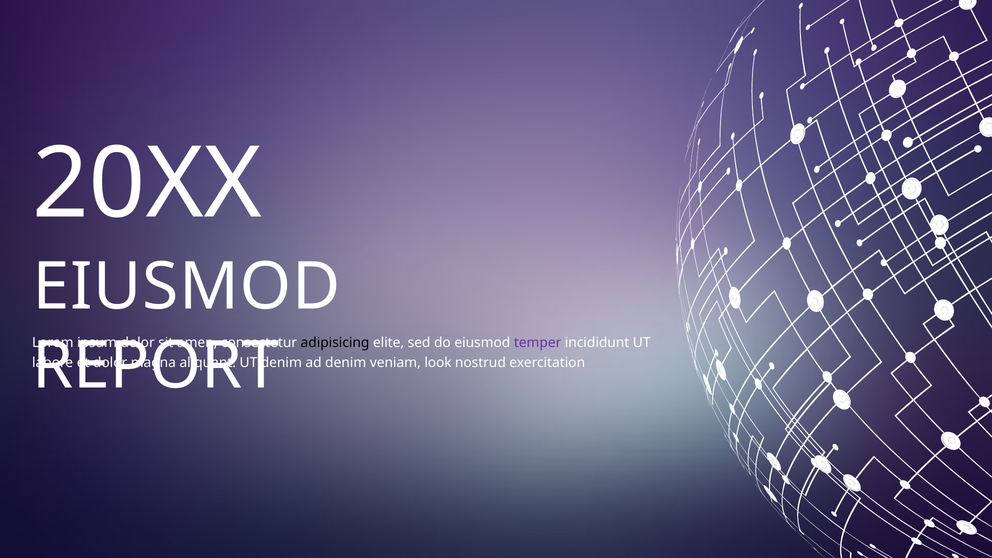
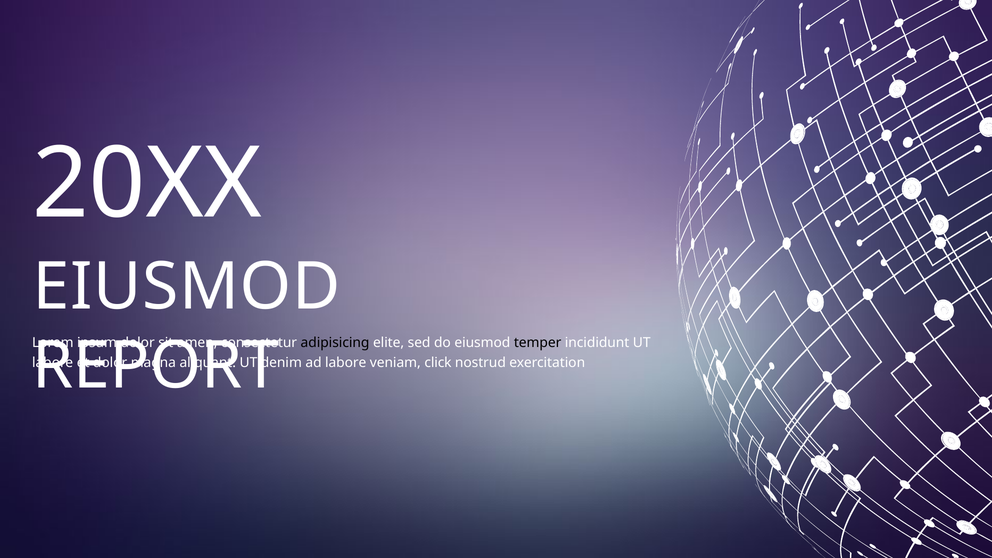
temper colour: purple -> black (538, 343)
ad denim: denim -> labore (346, 363)
look: look -> click (438, 363)
